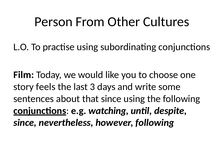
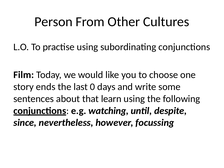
feels: feels -> ends (46, 87)
3: 3 -> 0 (92, 87)
that since: since -> learn (111, 99)
however following: following -> focussing (155, 123)
